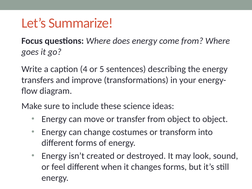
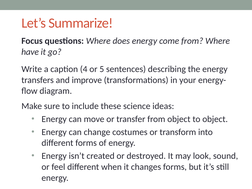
goes: goes -> have (30, 52)
